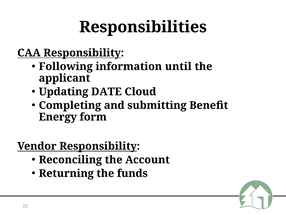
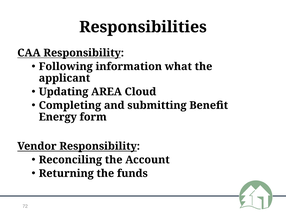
until: until -> what (178, 66)
DATE: DATE -> AREA (107, 92)
